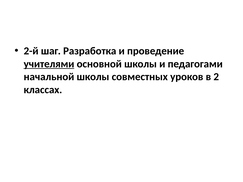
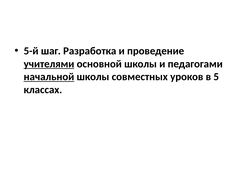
2-й: 2-й -> 5-й (31, 51)
начальной underline: none -> present (49, 77)
2: 2 -> 5 (216, 77)
